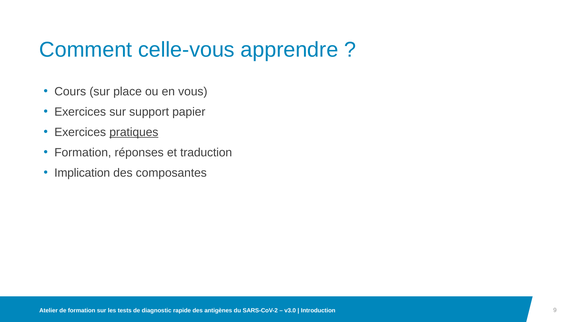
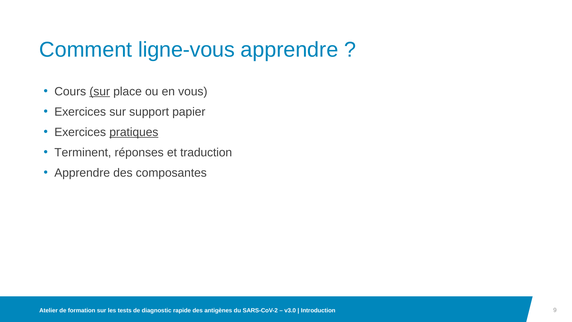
celle-vous: celle-vous -> ligne-vous (186, 50)
sur underline: none -> present (100, 92)
Formation: Formation -> Terminent (83, 152)
Implication: Implication -> Apprendre (82, 173)
